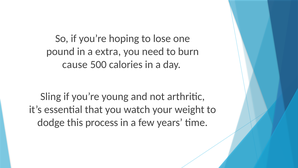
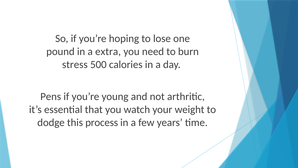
cause: cause -> stress (75, 64)
Sling: Sling -> Pens (51, 96)
